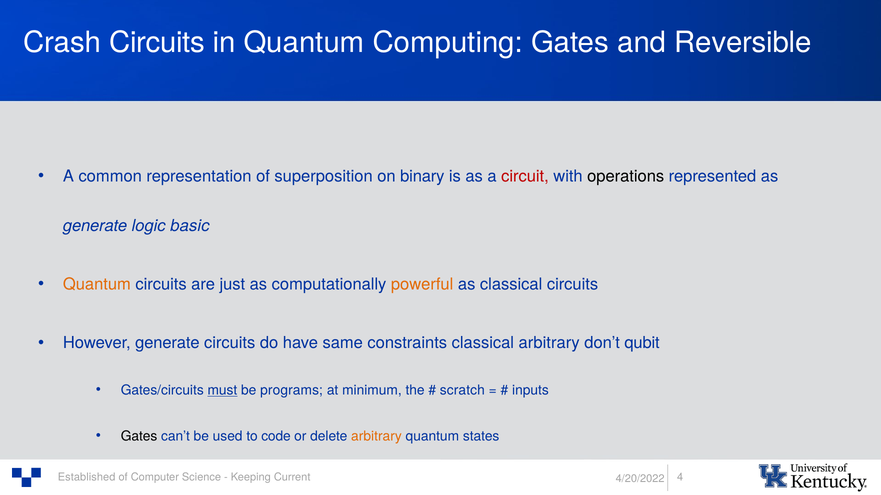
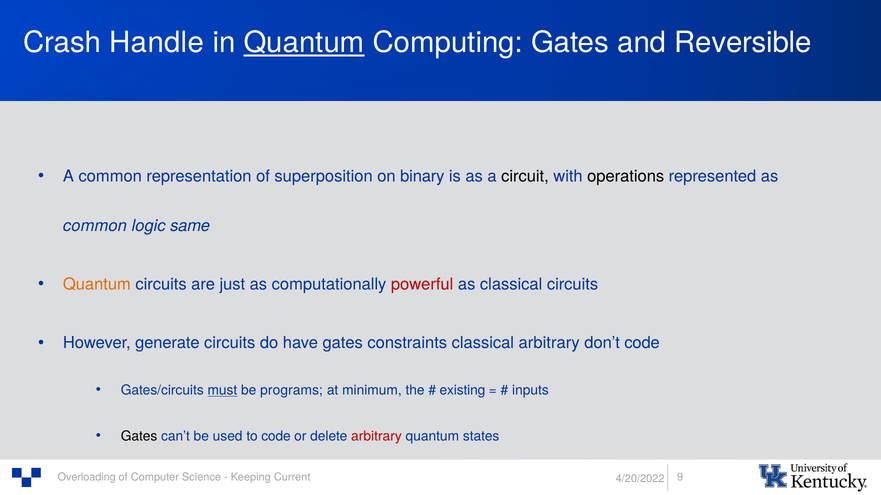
Crash Circuits: Circuits -> Handle (157, 43)
Quantum underline: none -> present (304, 43)
circuit colour: red -> black (525, 176)
generate: generate -> common (95, 226)
basic: basic -> same (190, 226)
powerful colour: orange -> red (422, 285)
have same: same -> gates (343, 343)
don’t qubit: qubit -> code (642, 343)
scratch: scratch -> existing (462, 391)
arbitrary colour: orange -> red (376, 437)
Established: Established -> Overloading (87, 478)
4: 4 -> 9 (680, 478)
